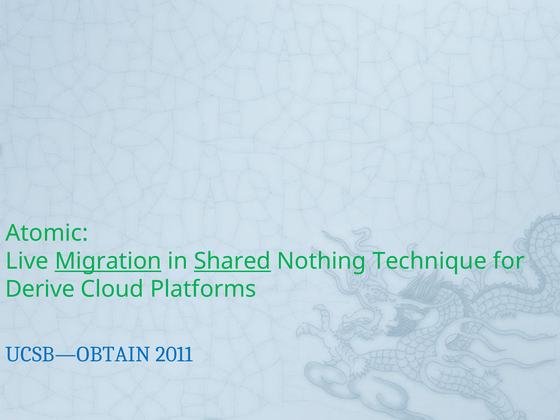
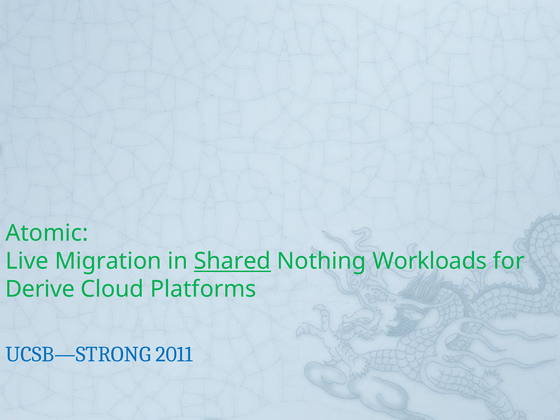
Migration underline: present -> none (108, 261)
Technique: Technique -> Workloads (430, 261)
UCSB—OBTAIN: UCSB—OBTAIN -> UCSB—STRONG (78, 354)
